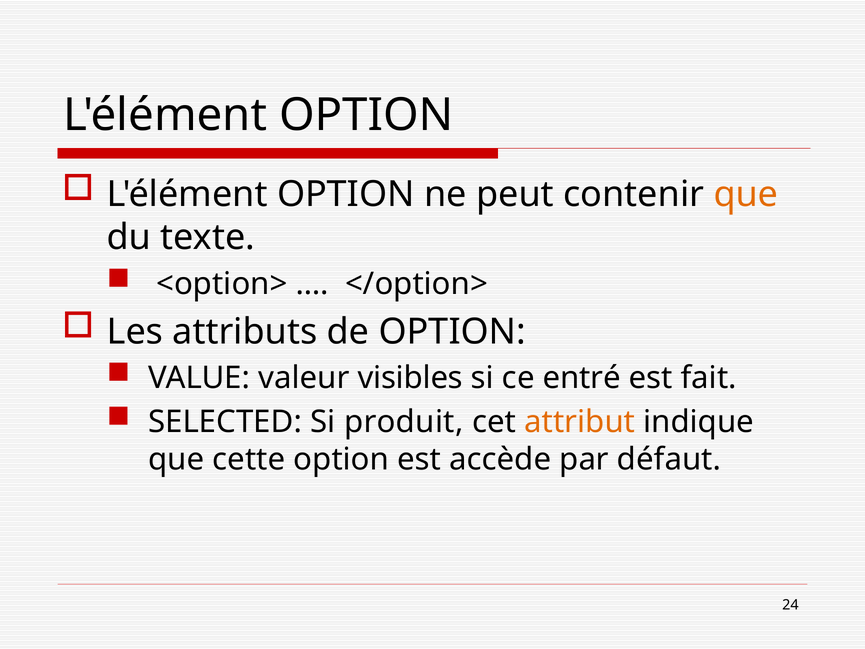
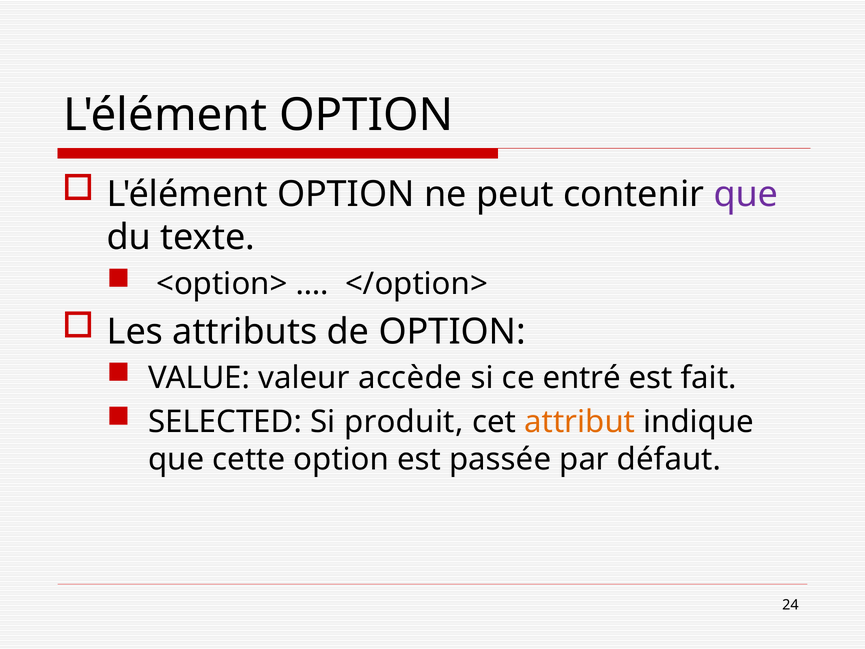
que colour: orange -> purple (746, 194)
visibles: visibles -> accède (410, 378)
accède: accède -> passée (500, 459)
